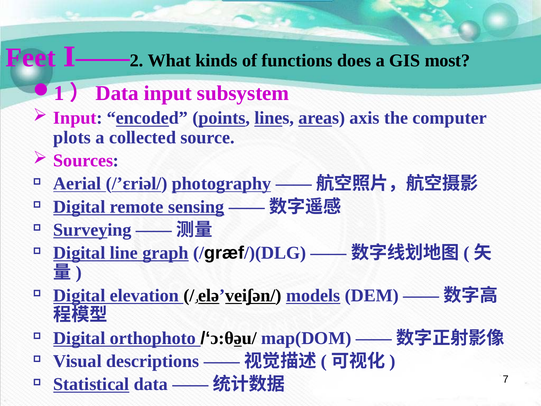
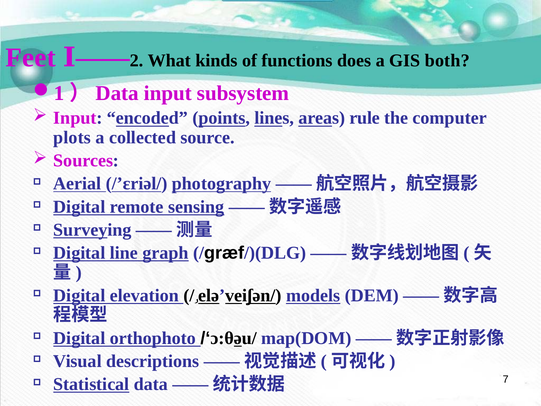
most: most -> both (447, 60)
axis: axis -> rule (365, 118)
